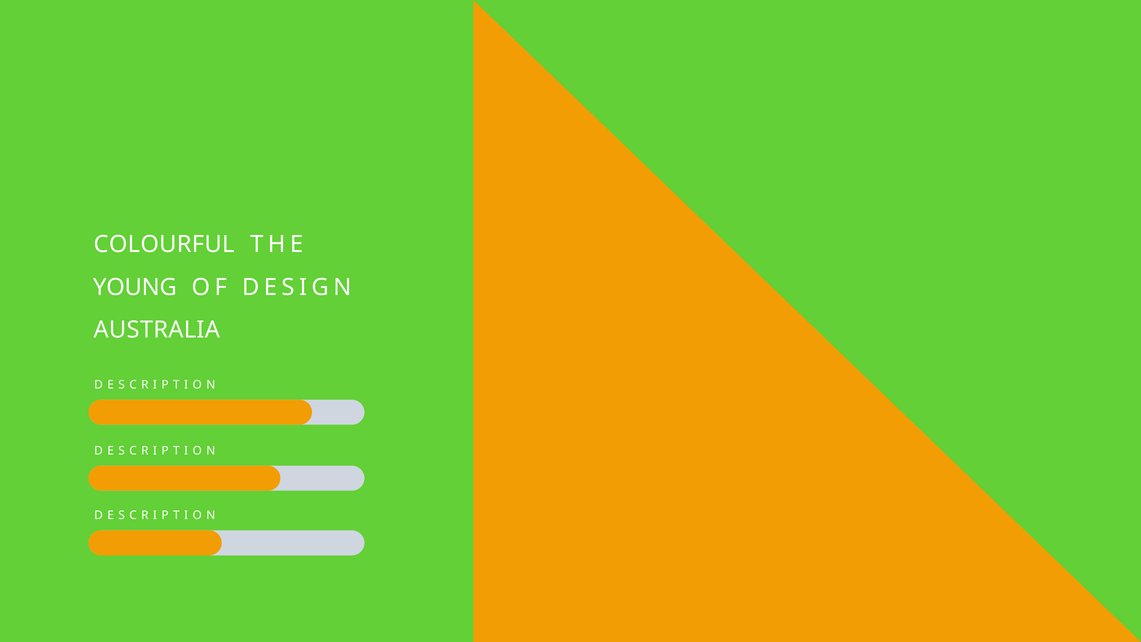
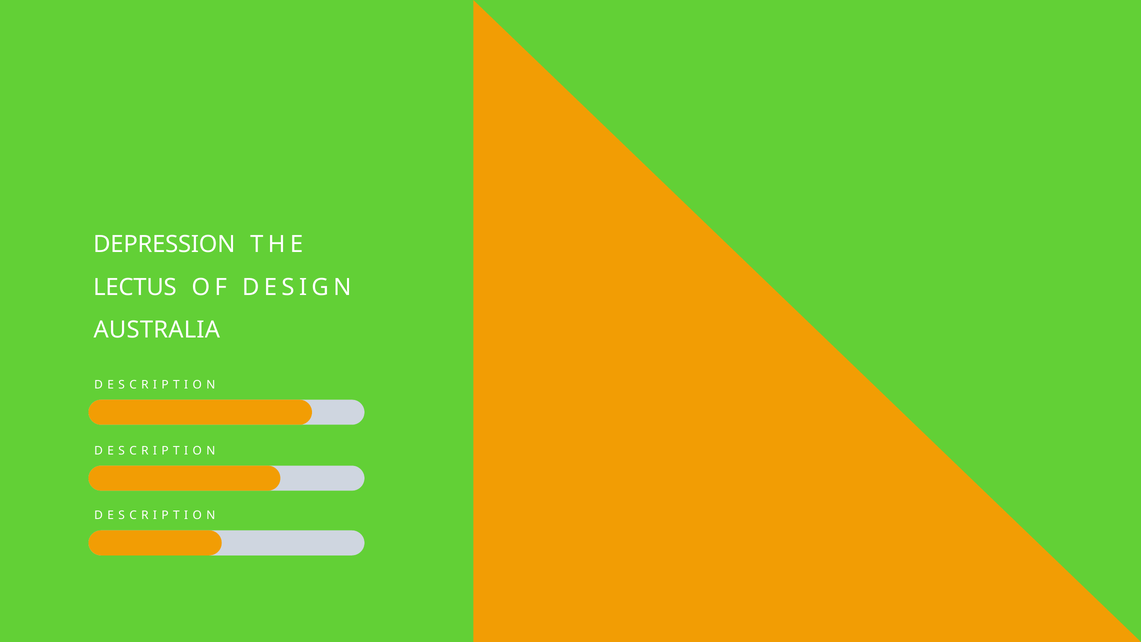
COLOURFUL: COLOURFUL -> DEPRESSION (164, 244)
YOUNG: YOUNG -> LECTUS (135, 287)
